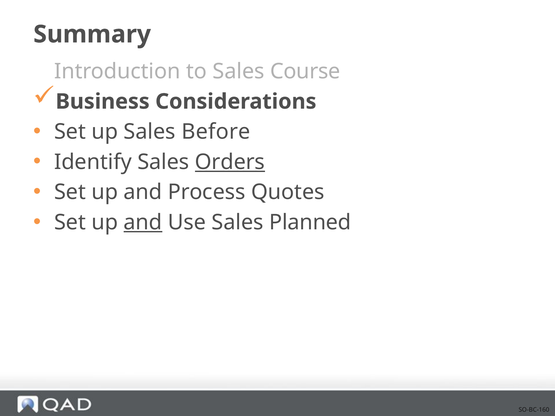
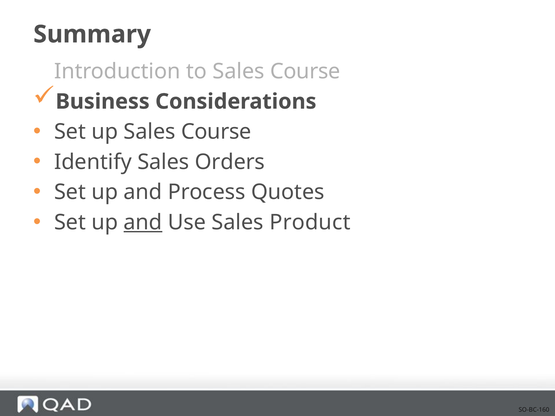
up Sales Before: Before -> Course (216, 132)
Orders underline: present -> none (230, 162)
Planned: Planned -> Product (310, 223)
